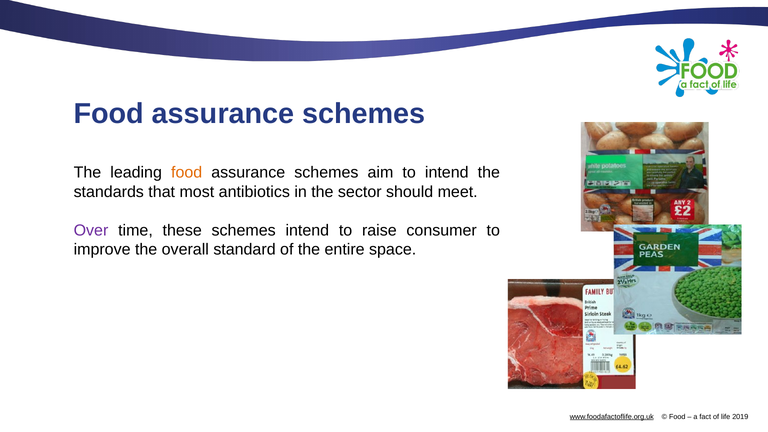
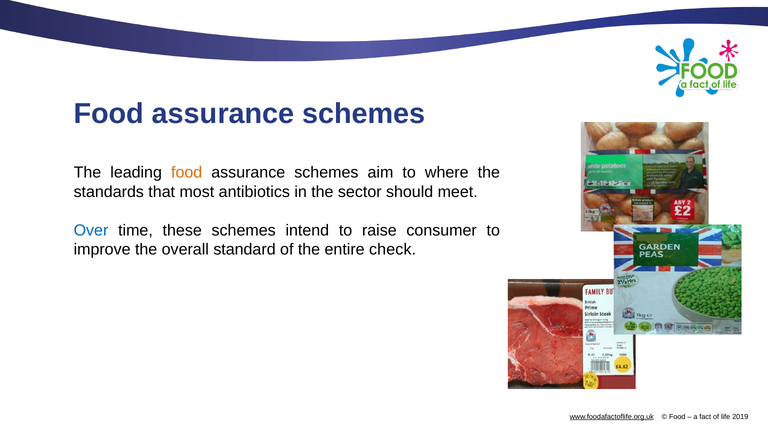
to intend: intend -> where (447, 173)
Over colour: purple -> blue (91, 230)
space: space -> check (393, 250)
